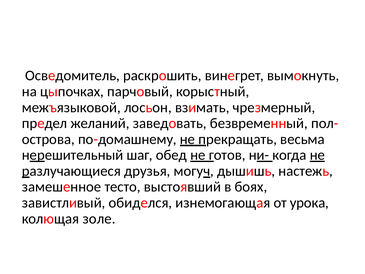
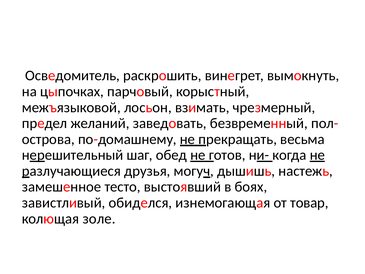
урока: урока -> товар (309, 203)
